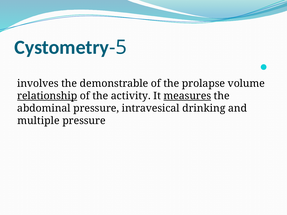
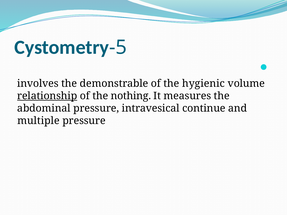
prolapse: prolapse -> hygienic (203, 84)
activity: activity -> nothing (131, 96)
measures underline: present -> none (187, 96)
drinking: drinking -> continue (204, 108)
